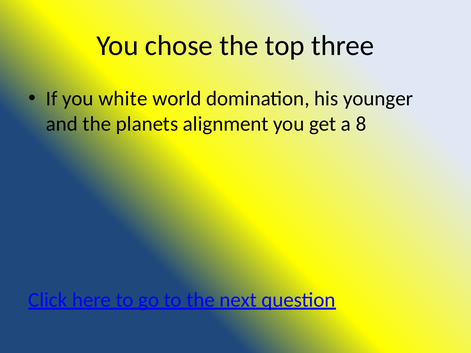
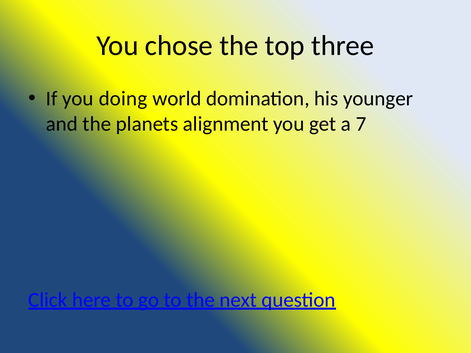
white: white -> doing (123, 99)
8: 8 -> 7 (361, 124)
